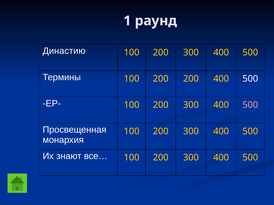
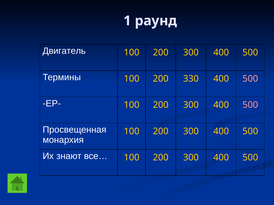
Династию: Династию -> Двигатель (64, 51)
200 200: 200 -> 330 (191, 79)
500 colour: white -> pink (250, 79)
